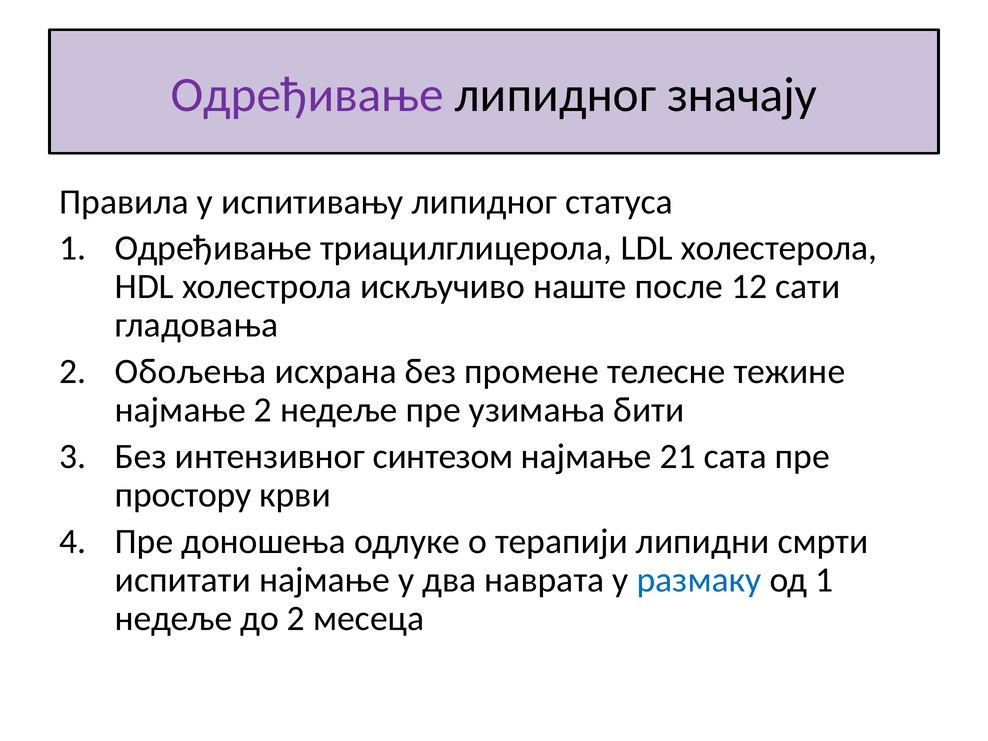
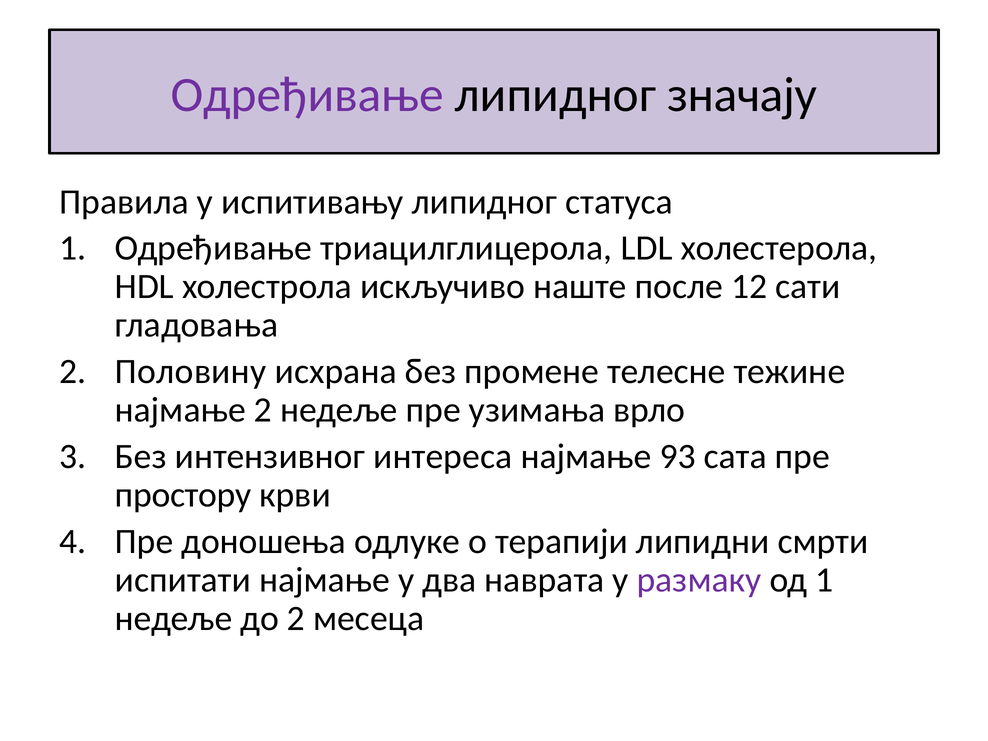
Обољења: Обољења -> Половину (191, 372)
бити: бити -> врло (649, 410)
синтезом: синтезом -> интереса (443, 456)
21: 21 -> 93 (678, 456)
размаку colour: blue -> purple (699, 580)
